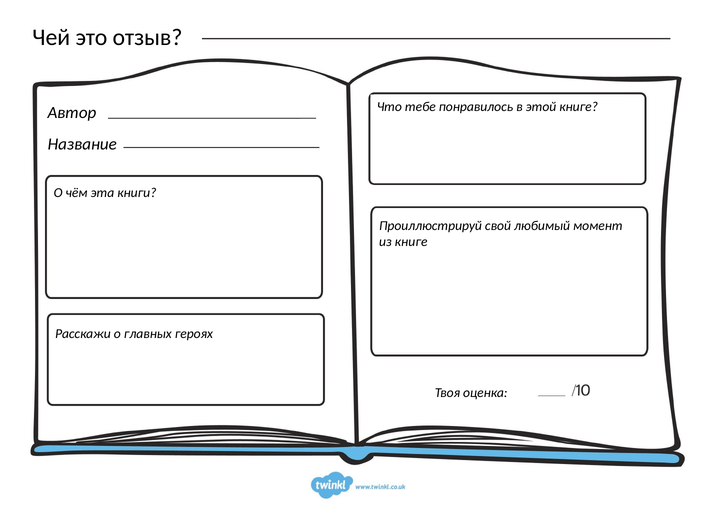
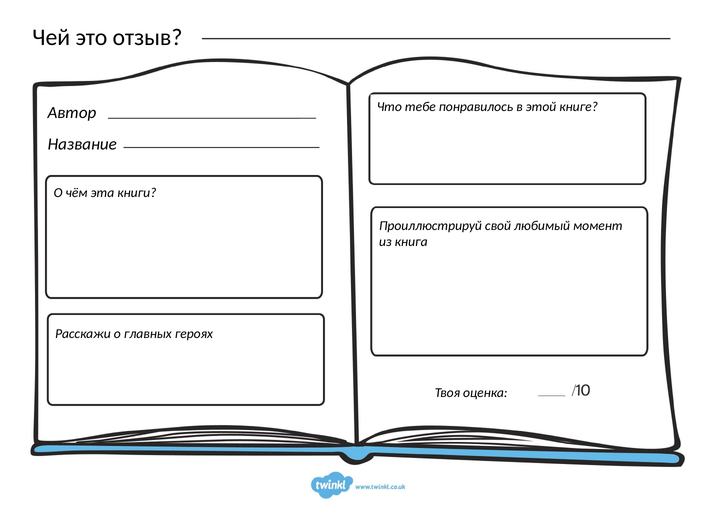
из книге: книге -> книга (411, 242)
